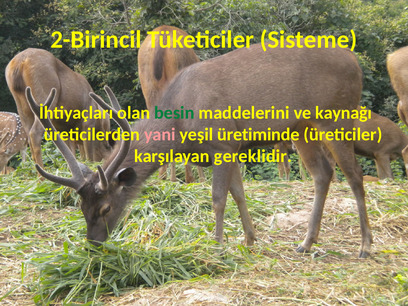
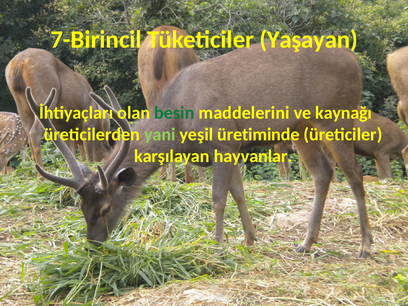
2-Birincil: 2-Birincil -> 7-Birincil (96, 39)
Sisteme: Sisteme -> Yaşayan (309, 39)
yani colour: pink -> light green (160, 135)
gereklidir: gereklidir -> hayvanlar (253, 156)
